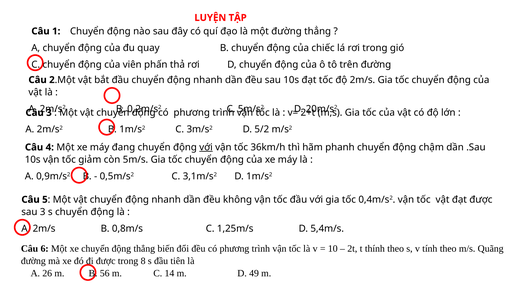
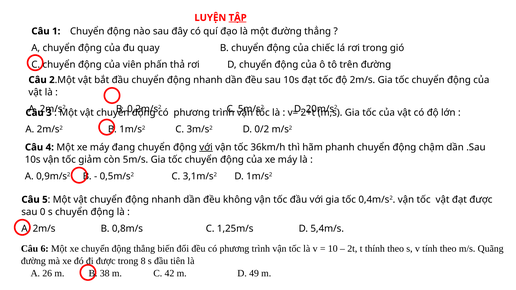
TẬP underline: none -> present (238, 18)
5/2: 5/2 -> 0/2 (262, 129)
sau 3: 3 -> 0 (43, 212)
56: 56 -> 38 (105, 274)
14: 14 -> 42 (169, 274)
